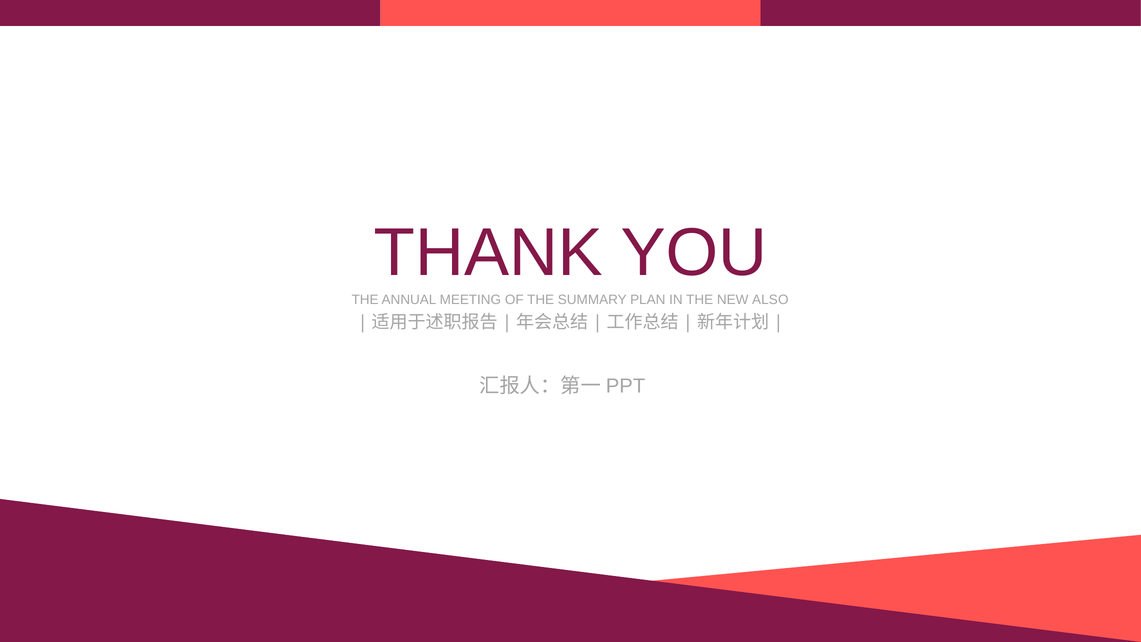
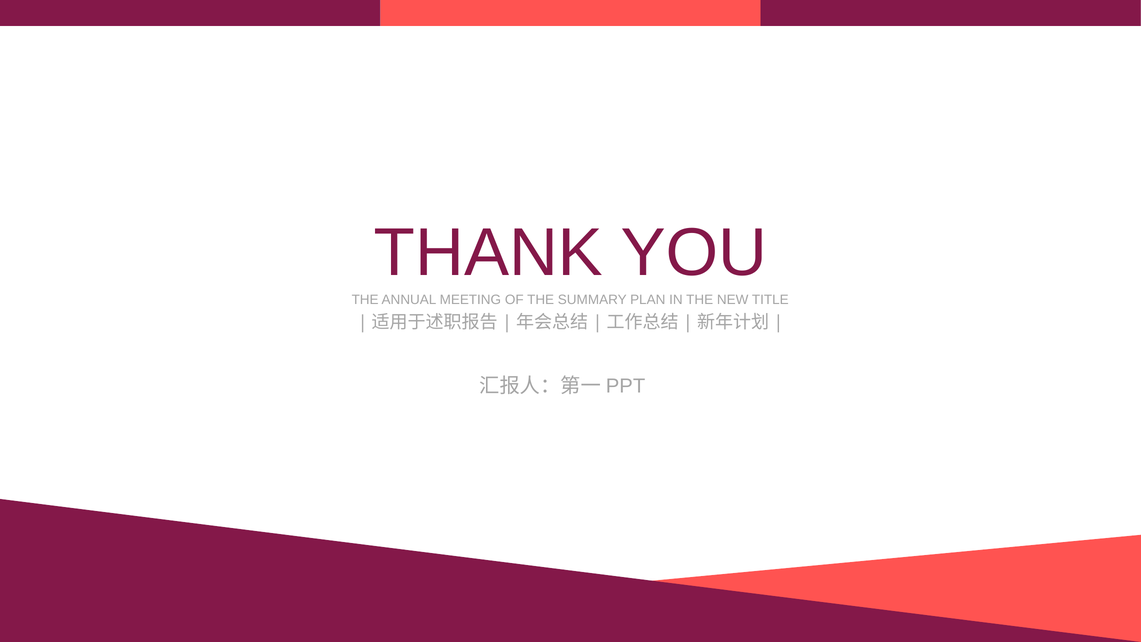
ALSO: ALSO -> TITLE (770, 300)
